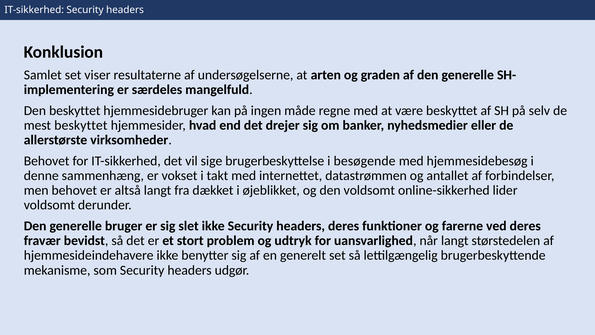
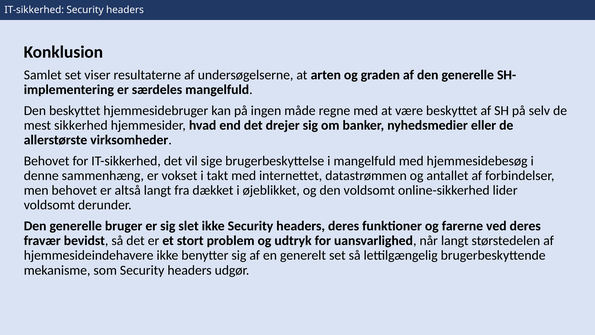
mest beskyttet: beskyttet -> sikkerhed (81, 125)
i besøgende: besøgende -> mangelfuld (365, 161)
